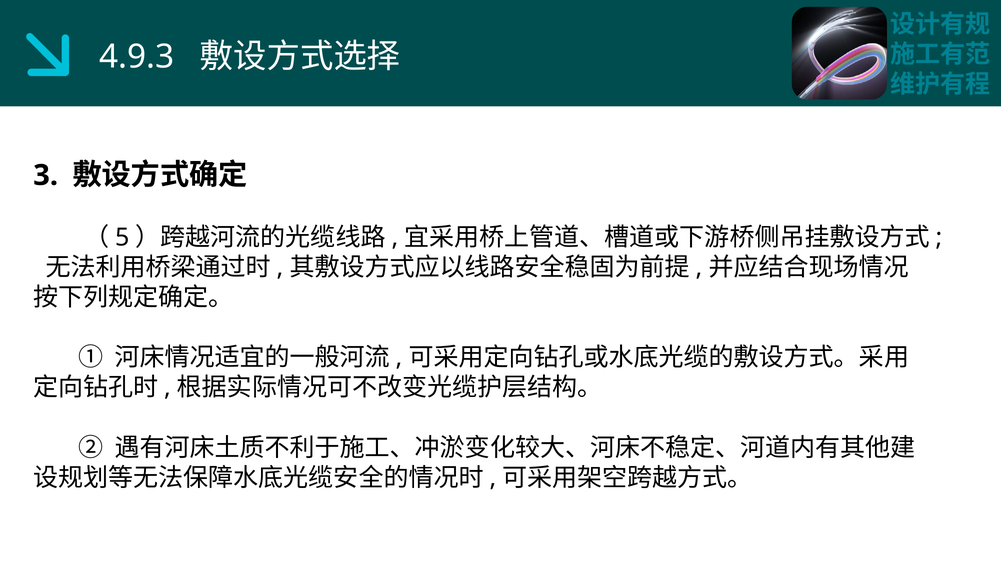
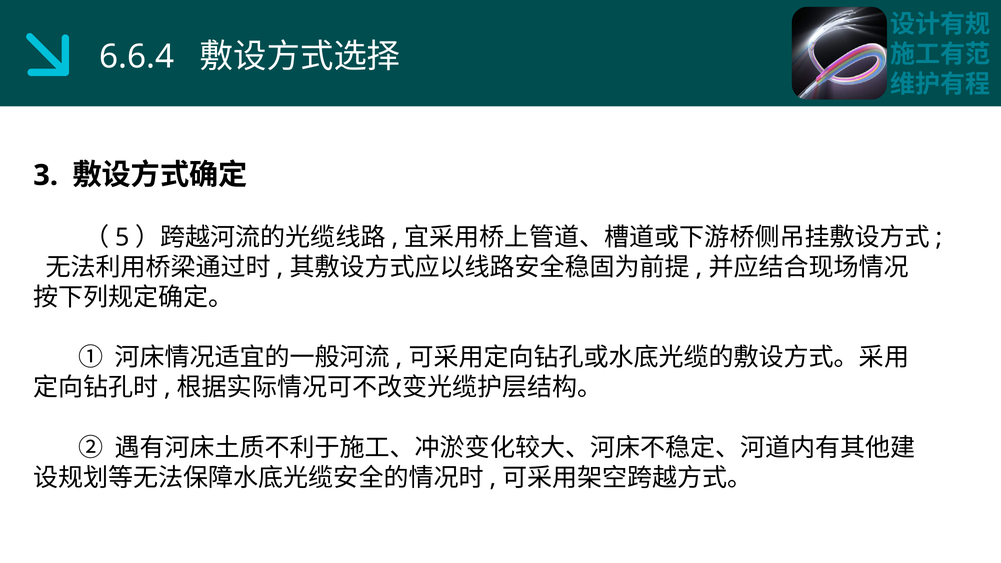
4.9.3: 4.9.3 -> 6.6.4 (137, 57)
